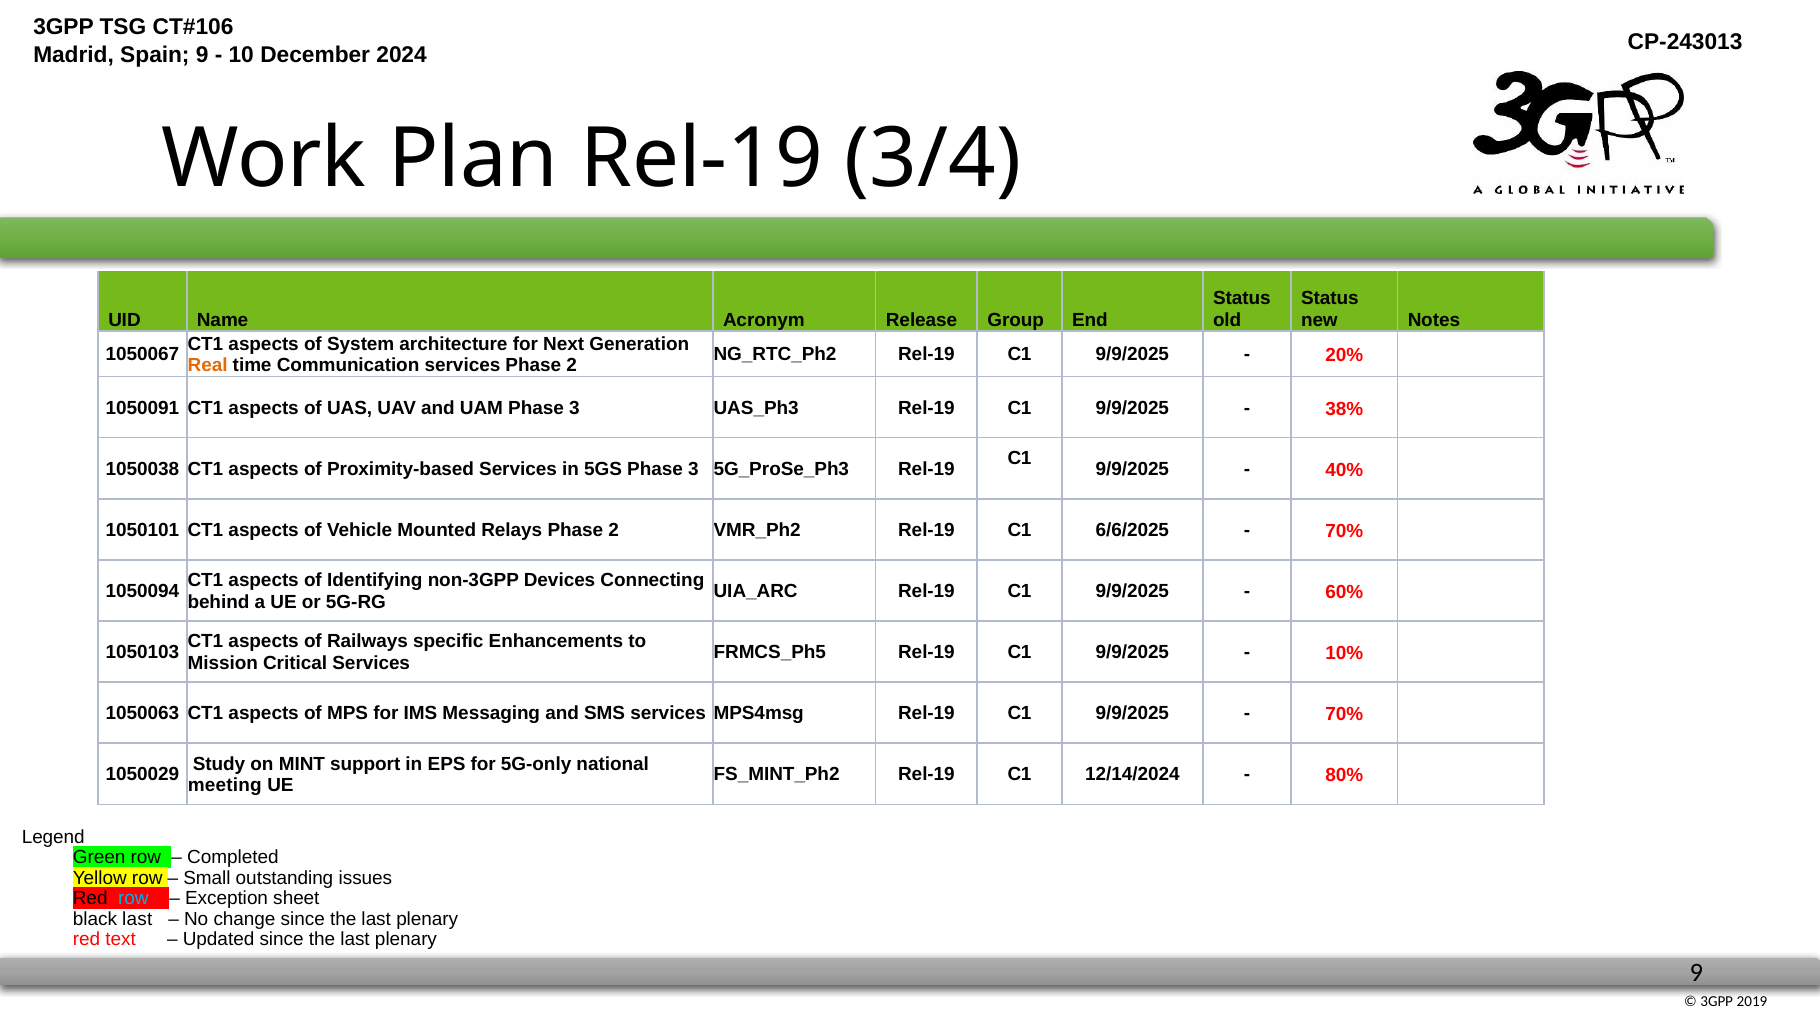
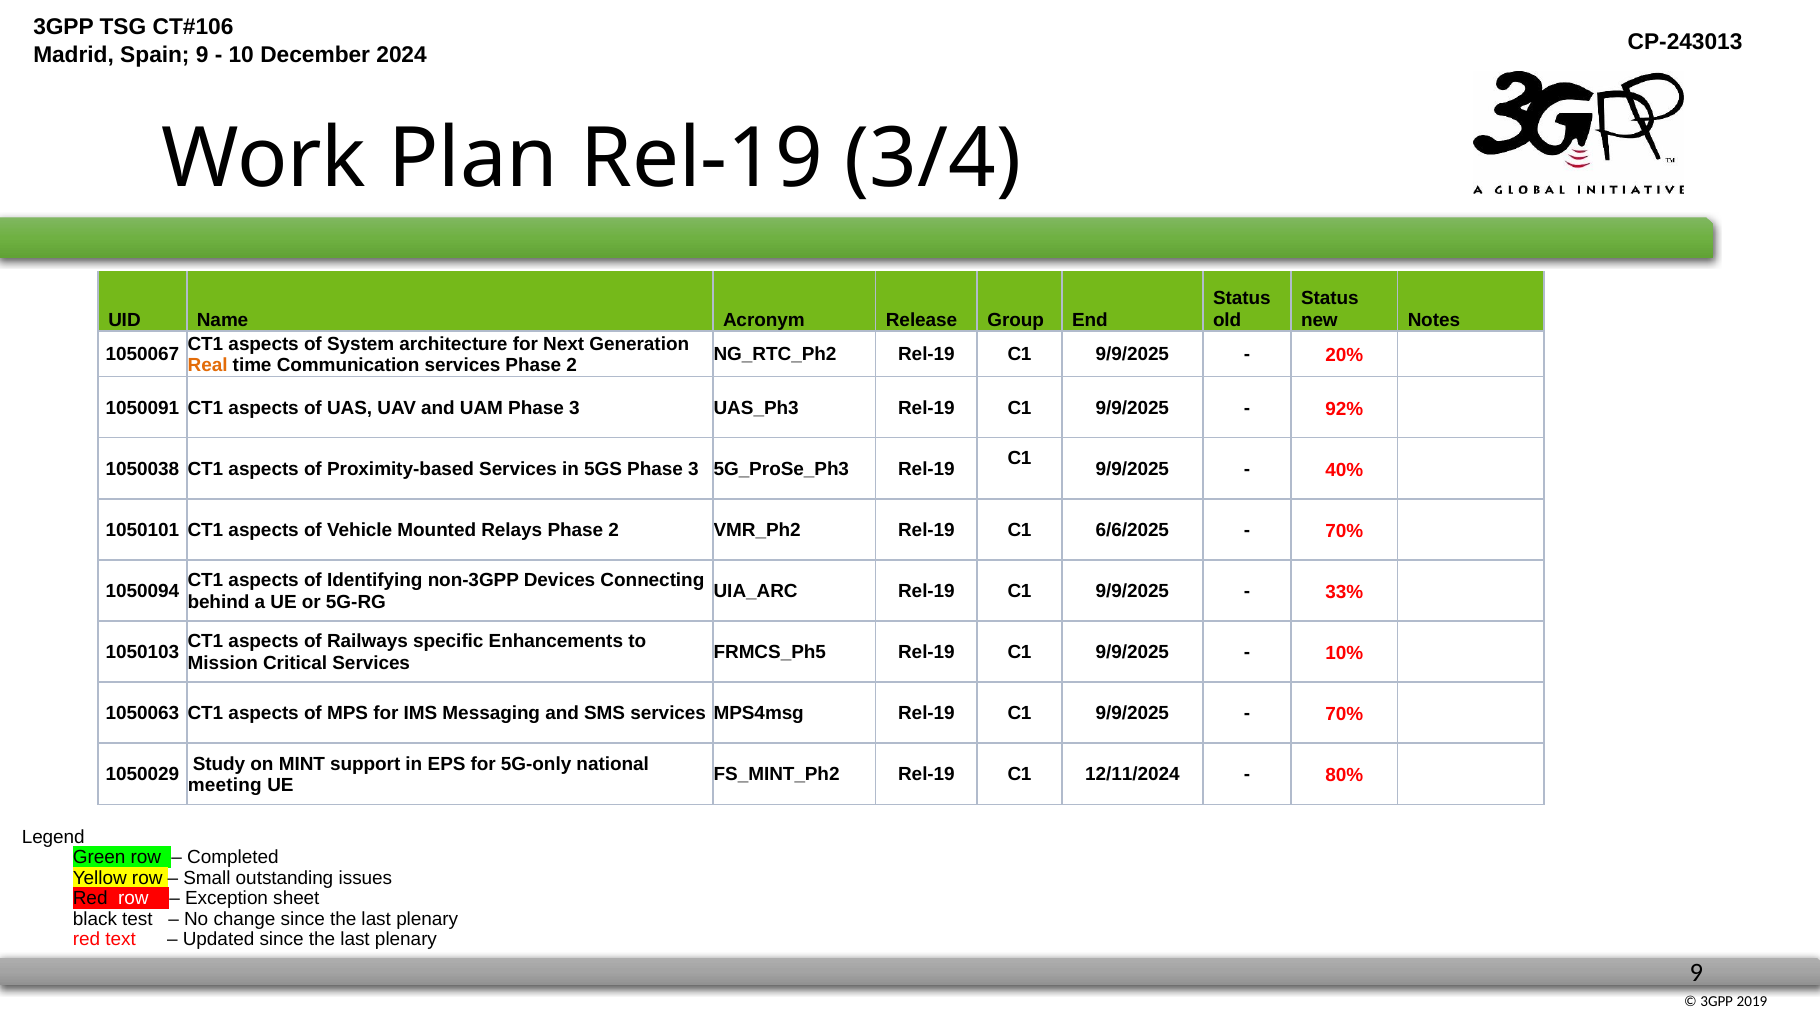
38%: 38% -> 92% (1344, 409)
60%: 60% -> 33% (1344, 592)
12/14/2024: 12/14/2024 -> 12/11/2024 (1132, 774)
row colour: light blue -> white (133, 898)
black last: last -> test (137, 919)
